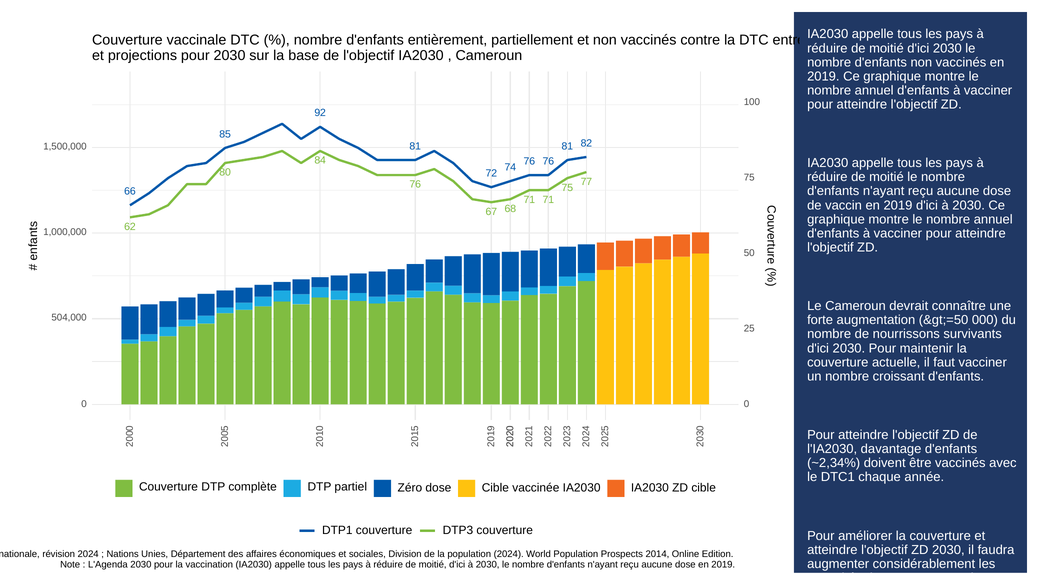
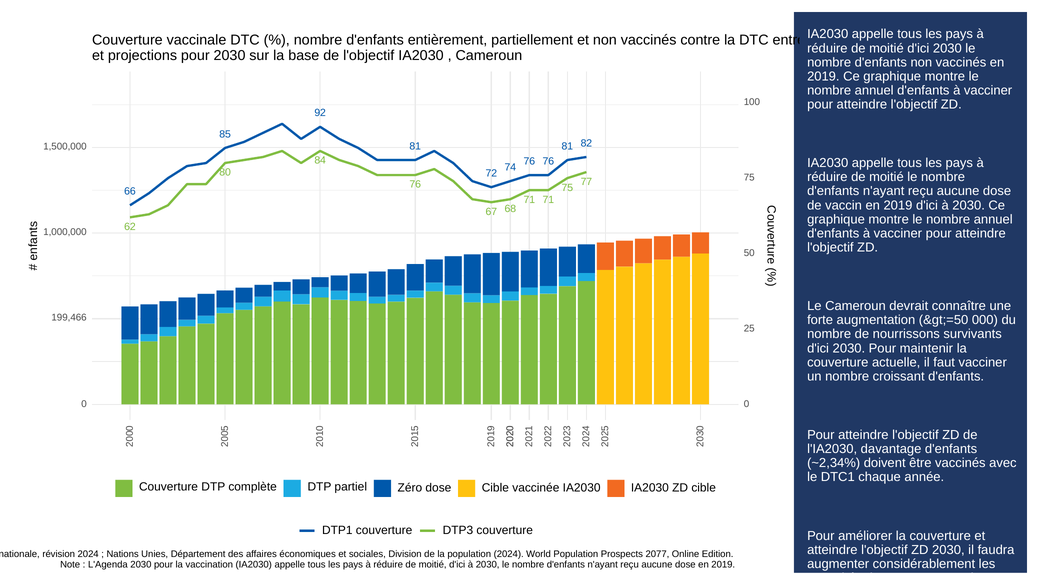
504,000: 504,000 -> 199,466 (69, 318)
2014: 2014 -> 2077 (657, 554)
